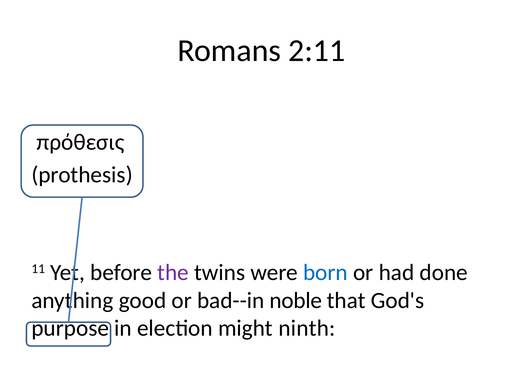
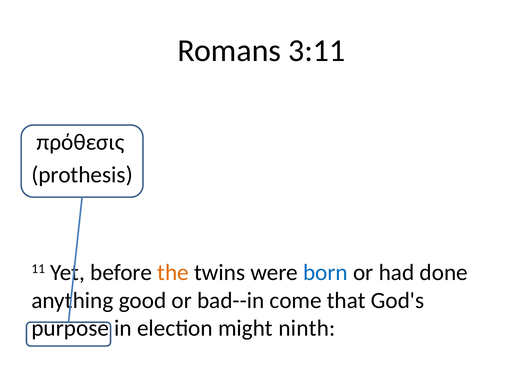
2:11: 2:11 -> 3:11 (317, 51)
the colour: purple -> orange (173, 273)
noble: noble -> come (296, 301)
